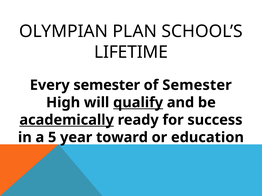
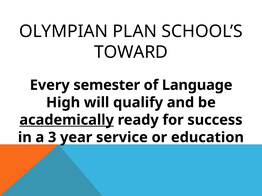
LIFETIME: LIFETIME -> TOWARD (131, 52)
of Semester: Semester -> Language (197, 85)
qualify underline: present -> none (138, 103)
5: 5 -> 3 (52, 138)
toward: toward -> service (122, 138)
